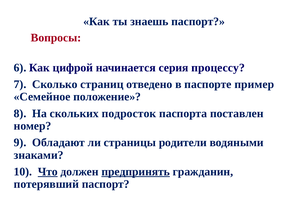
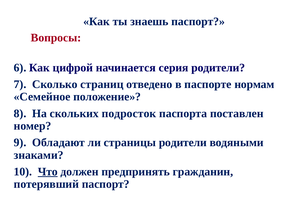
серия процессу: процессу -> родители (218, 68)
пример: пример -> нормам (254, 84)
предпринять underline: present -> none (136, 172)
